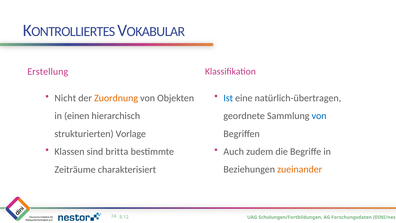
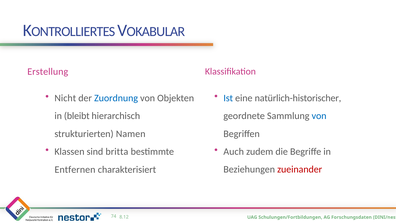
Zuordnung colour: orange -> blue (116, 98)
natürlich-übertragen: natürlich-übertragen -> natürlich-historischer (298, 98)
einen: einen -> bleibt (77, 116)
Vorlage: Vorlage -> Namen (131, 134)
zueinander colour: orange -> red (300, 169)
Zeiträume: Zeiträume -> Entfernen (75, 169)
